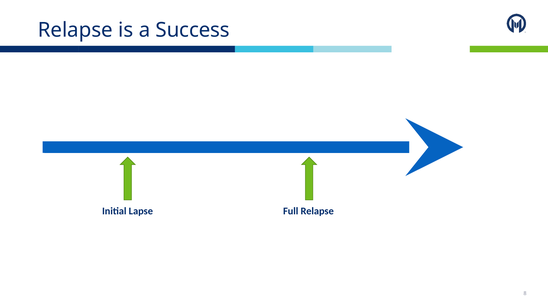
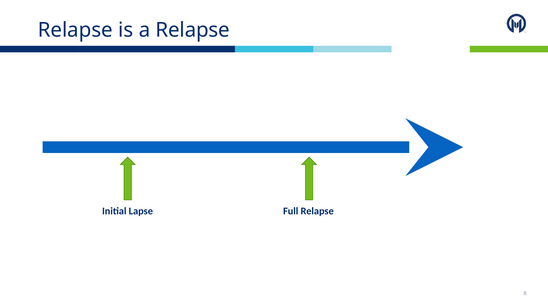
a Success: Success -> Relapse (193, 30)
